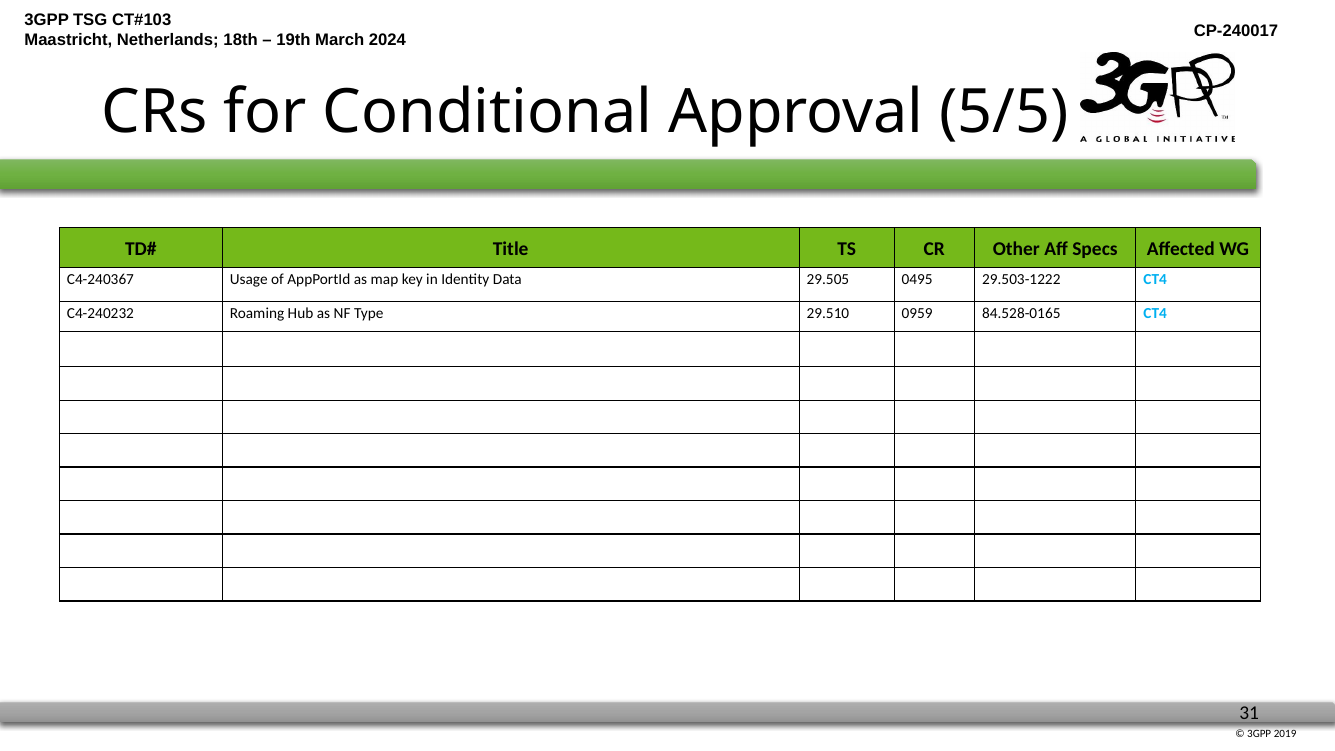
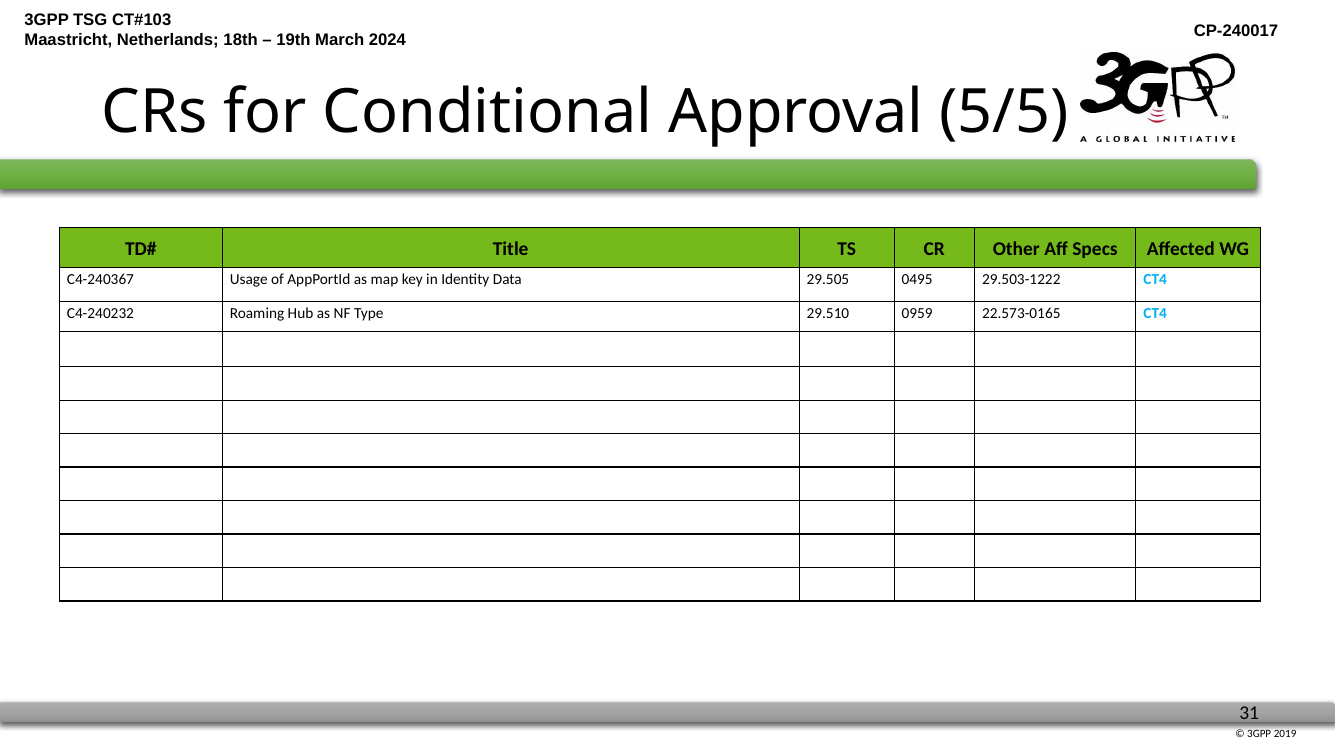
84.528-0165: 84.528-0165 -> 22.573-0165 (1021, 313)
